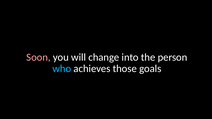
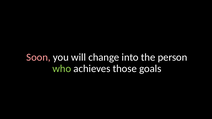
who colour: light blue -> light green (62, 69)
